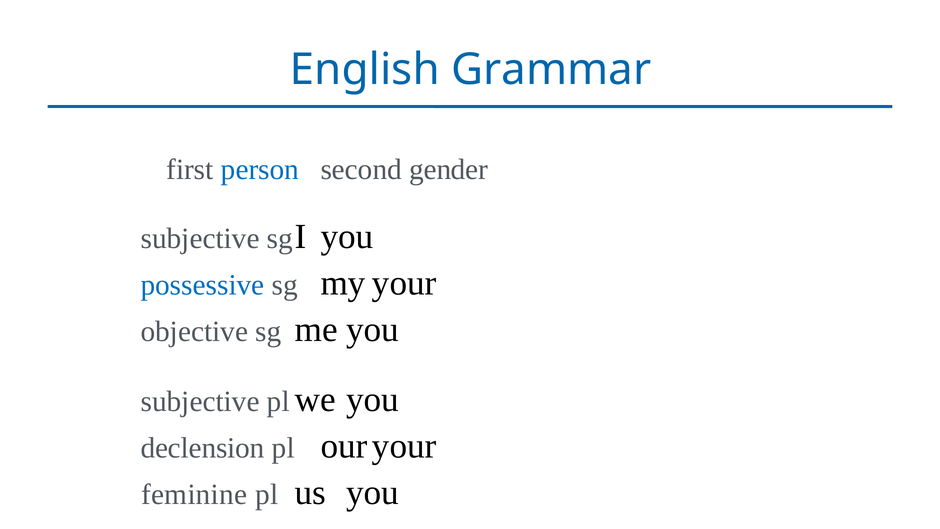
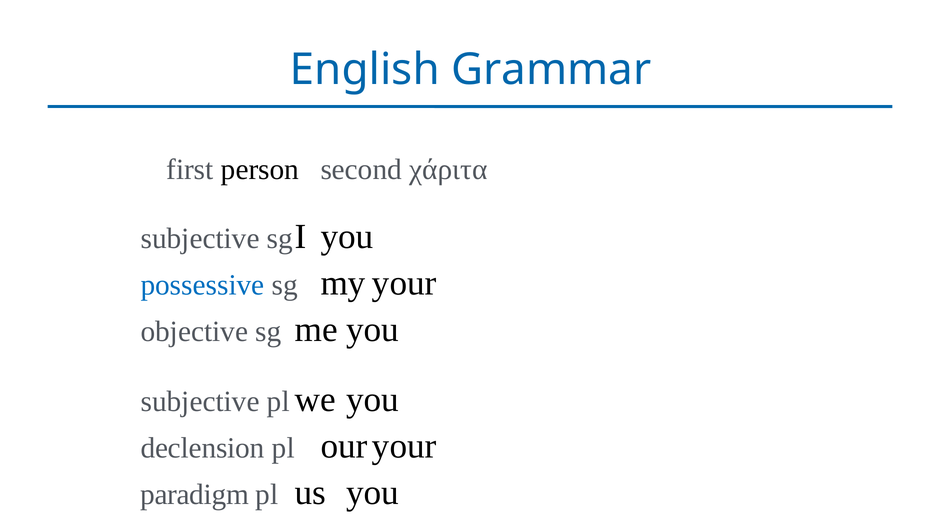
person colour: blue -> black (260, 170)
gender: gender -> χάριτα (448, 170)
feminine: feminine -> paradigm (195, 495)
